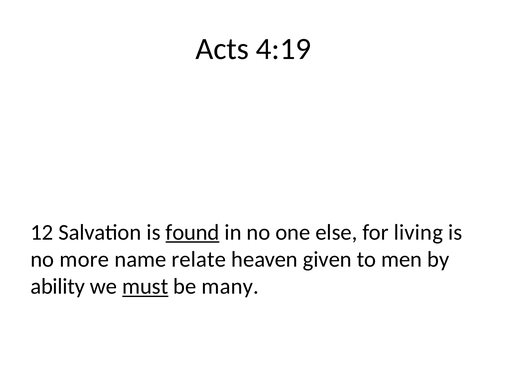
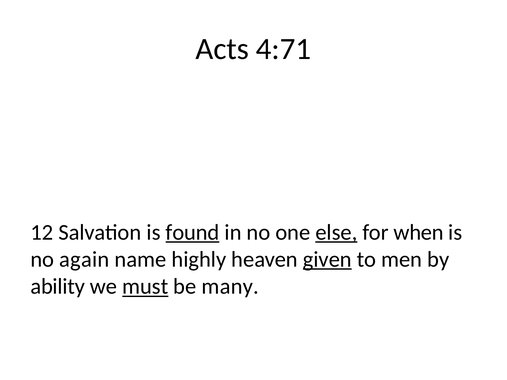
4:19: 4:19 -> 4:71 (284, 49)
else underline: none -> present (336, 233)
living: living -> when (419, 233)
more: more -> again (84, 260)
relate: relate -> highly (199, 260)
given underline: none -> present (327, 260)
